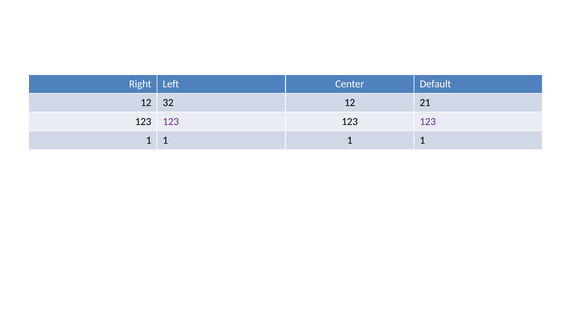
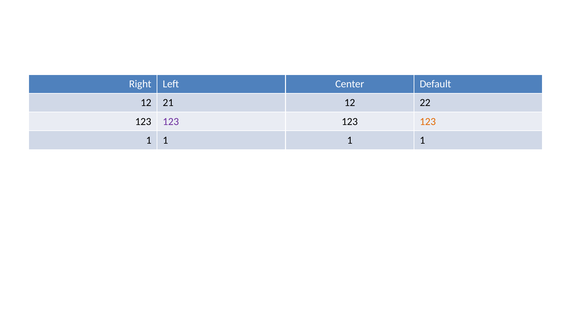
32: 32 -> 21 (168, 103)
21: 21 -> 22 (425, 103)
123 colour: purple -> orange (428, 122)
